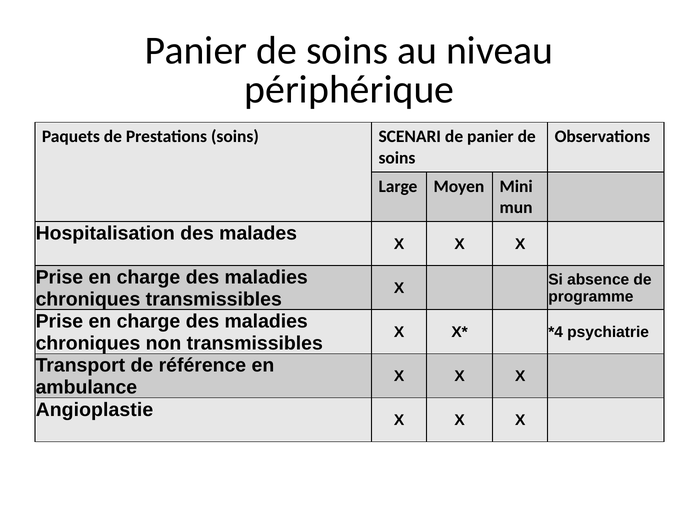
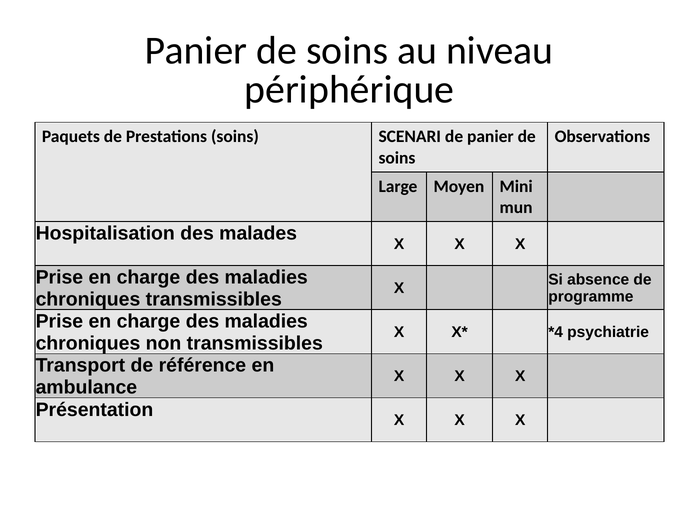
Angioplastie: Angioplastie -> Présentation (94, 410)
